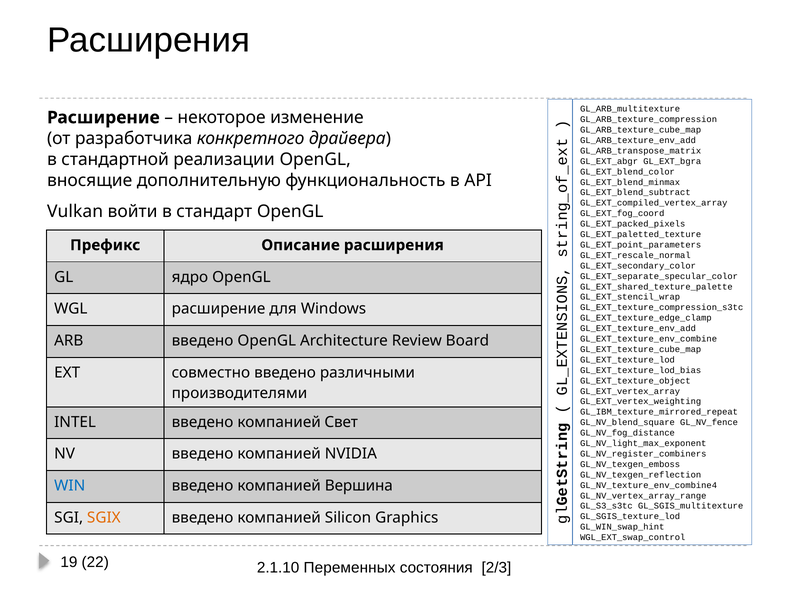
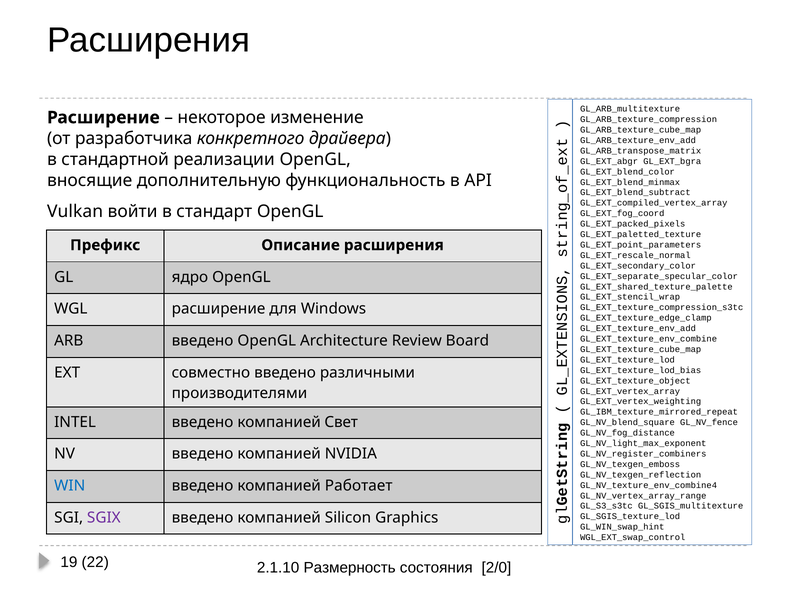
Вершина: Вершина -> Работает (359, 486)
SGIX colour: orange -> purple (104, 518)
Переменных: Переменных -> Размерность (350, 568)
2/3: 2/3 -> 2/0 (496, 568)
